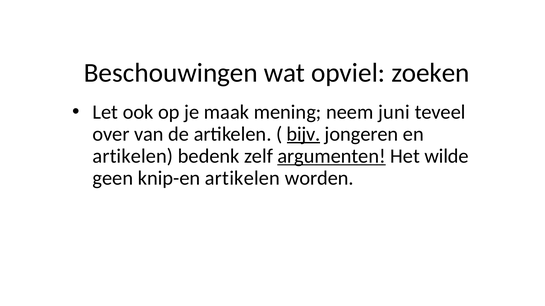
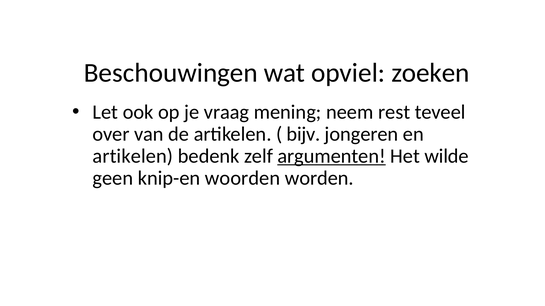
maak: maak -> vraag (227, 112)
juni: juni -> rest (394, 112)
bijv underline: present -> none (304, 134)
knip-en artikelen: artikelen -> woorden (243, 178)
